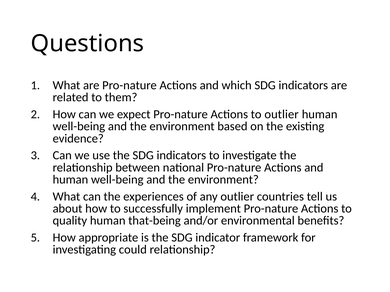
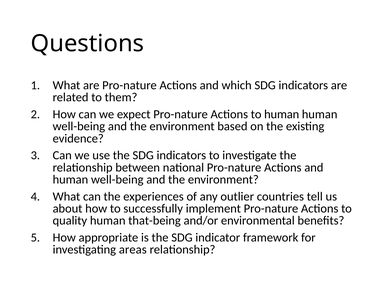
to outlier: outlier -> human (282, 114)
could: could -> areas (133, 250)
